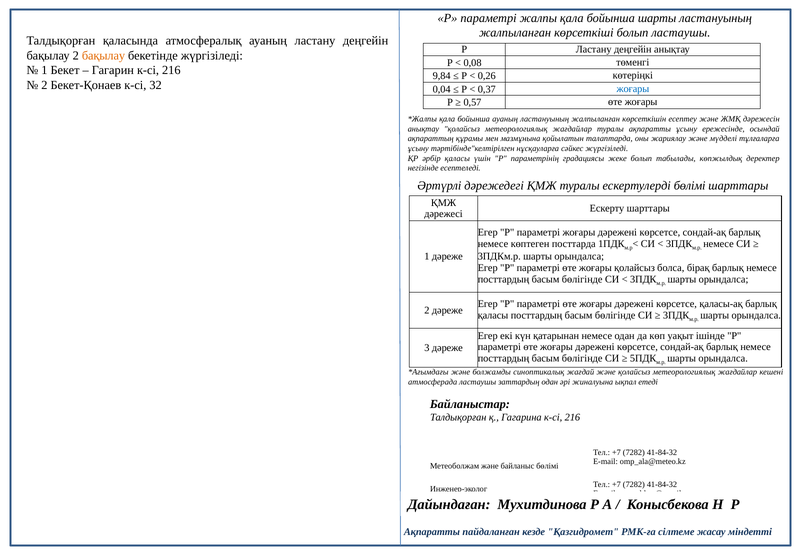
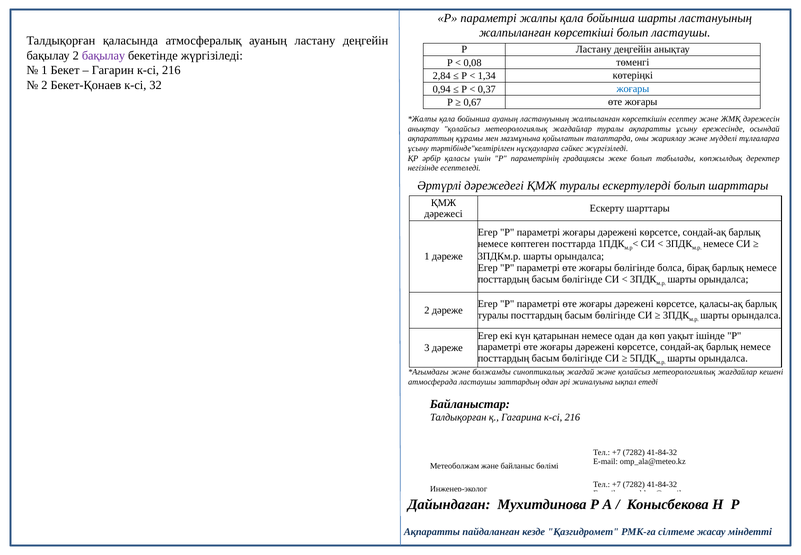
бақылау colour: orange -> purple (103, 56)
9,84: 9,84 -> 2,84 (442, 76)
0,26: 0,26 -> 1,34 (487, 76)
0,04: 0,04 -> 0,94 (442, 89)
0,57: 0,57 -> 0,67 (472, 102)
ескертулерді бөлімі: бөлімі -> болып (690, 185)
жоғары қолайсыз: қолайсыз -> бөлігінде (635, 268)
қаласы: қаласы -> туралы (493, 315)
